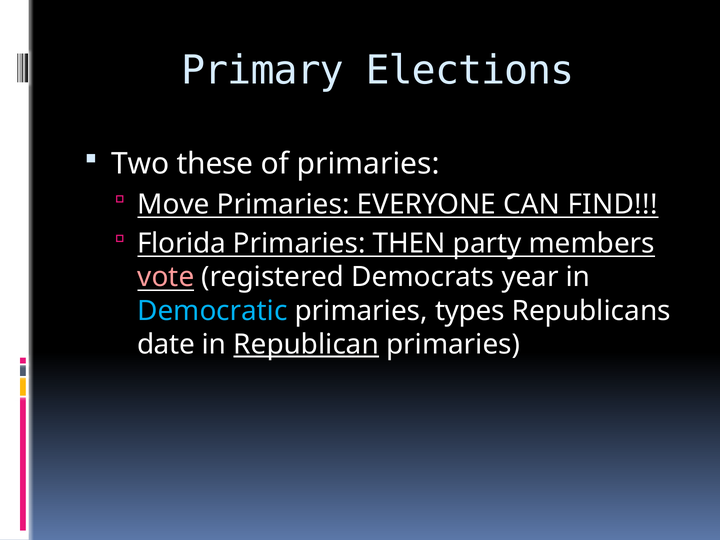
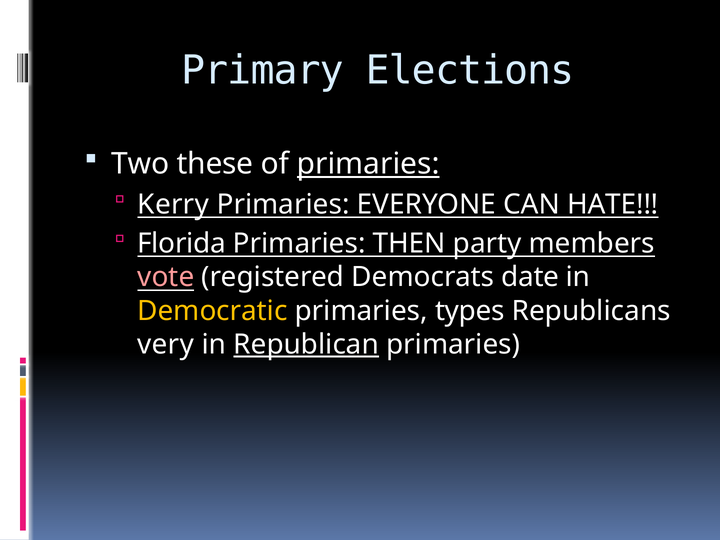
primaries underline: none -> present (368, 164)
Move: Move -> Kerry (173, 204)
FIND: FIND -> HATE (613, 204)
year: year -> date (530, 277)
Democratic colour: light blue -> yellow (212, 311)
date: date -> very (166, 344)
